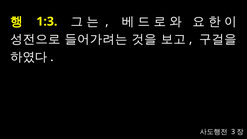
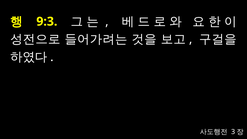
1:3: 1:3 -> 9:3 (47, 22)
